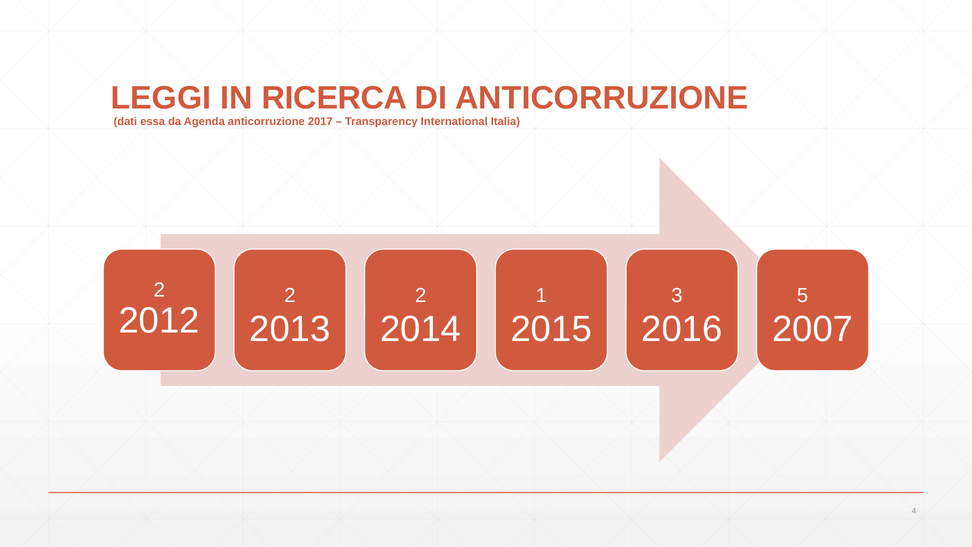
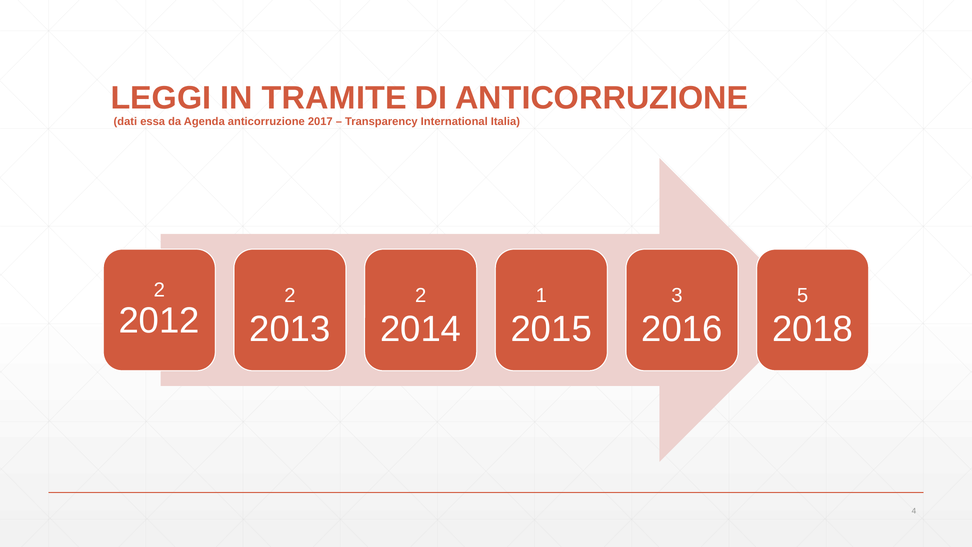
RICERCA: RICERCA -> TRAMITE (334, 98)
2007: 2007 -> 2018 (813, 329)
